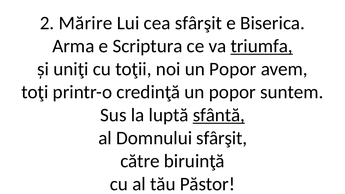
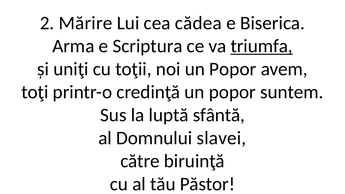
cea sfârşit: sfârşit -> cădea (198, 23)
sfântă underline: present -> none (219, 115)
Domnului sfârşit: sfârşit -> slavei (221, 138)
